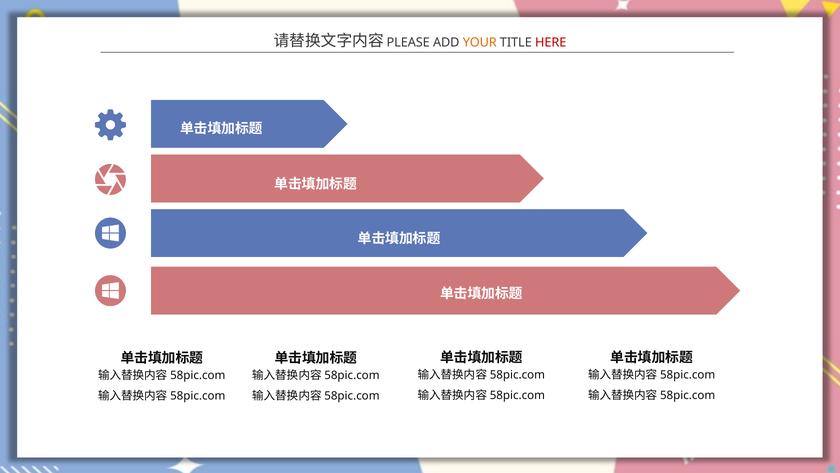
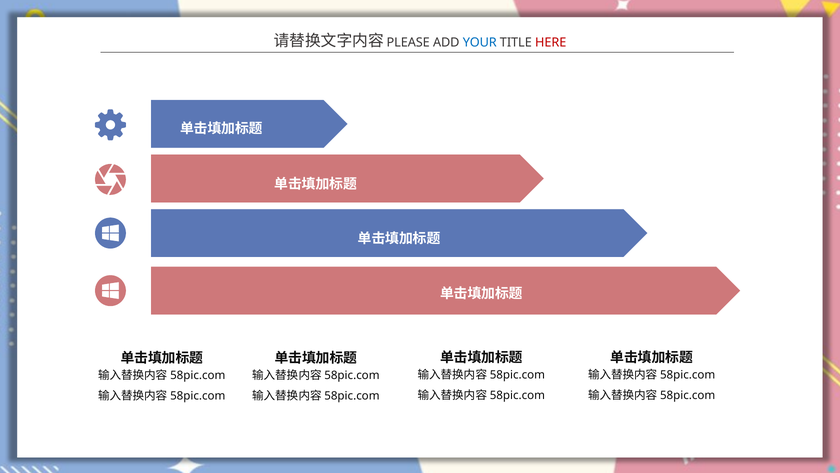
YOUR colour: orange -> blue (480, 42)
